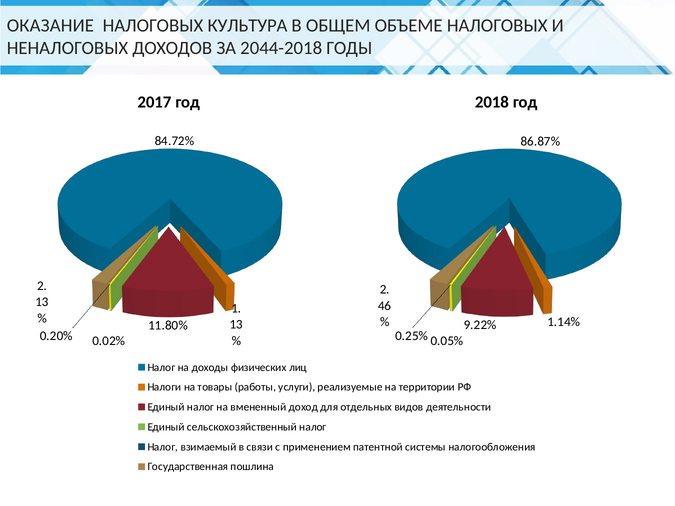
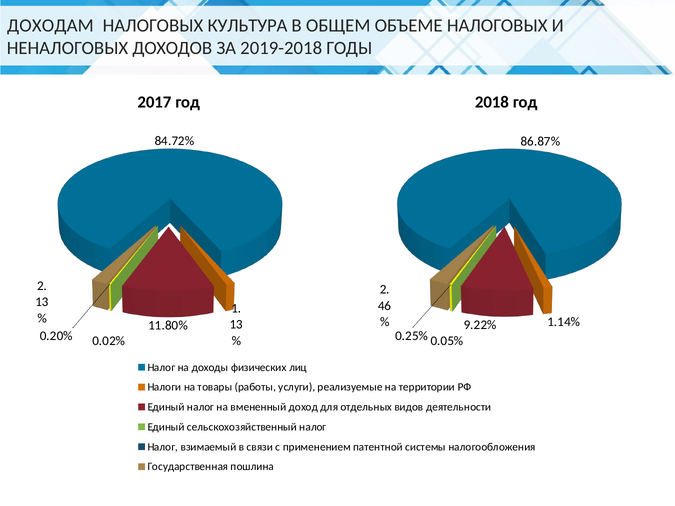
ОКАЗАНИЕ: ОКАЗАНИЕ -> ДОХОДАМ (50, 26)
2044-2018: 2044-2018 -> 2019-2018 (281, 48)
